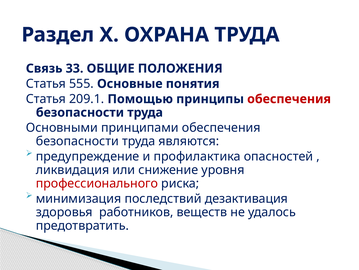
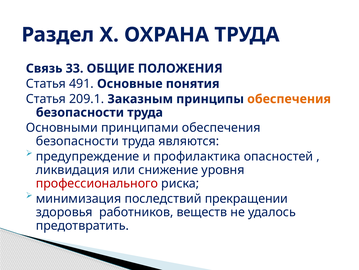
555: 555 -> 491 (81, 84)
Помощью: Помощью -> Заказным (140, 99)
обеспечения colour: red -> orange (289, 99)
дезактивация: дезактивация -> прекращении (246, 198)
